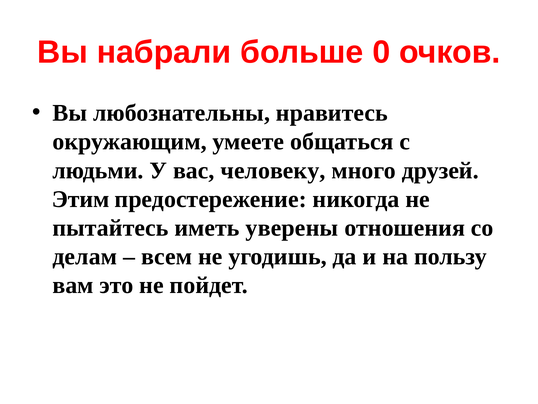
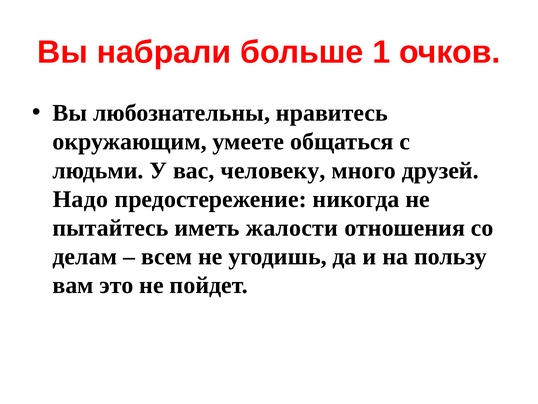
0: 0 -> 1 (381, 52)
Этим: Этим -> Надо (80, 199)
уверены: уверены -> жалости (292, 228)
